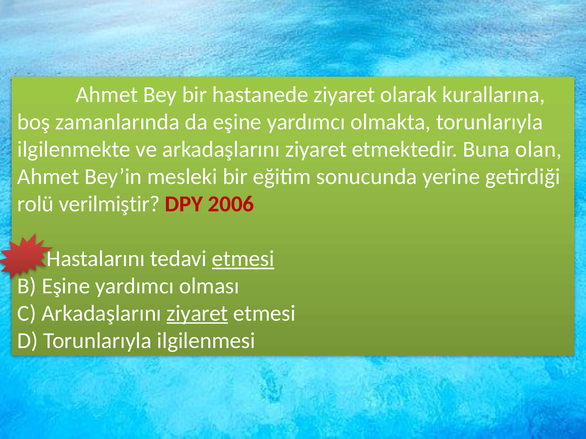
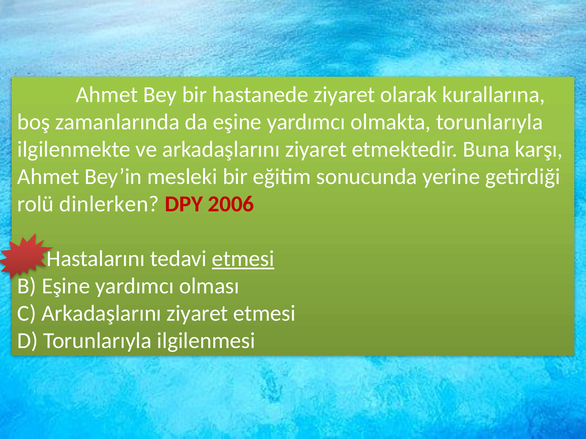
olan: olan -> karşı (539, 150)
verilmiştir: verilmiştir -> dinlerken (109, 204)
ziyaret underline: present -> none (197, 314)
